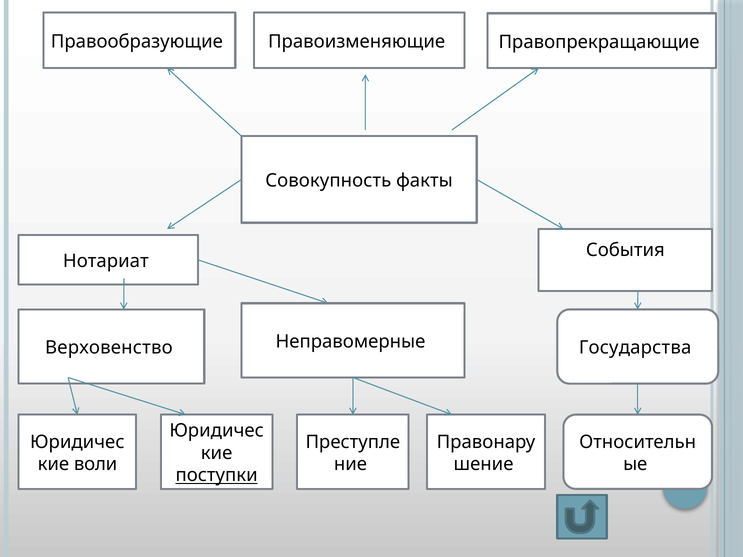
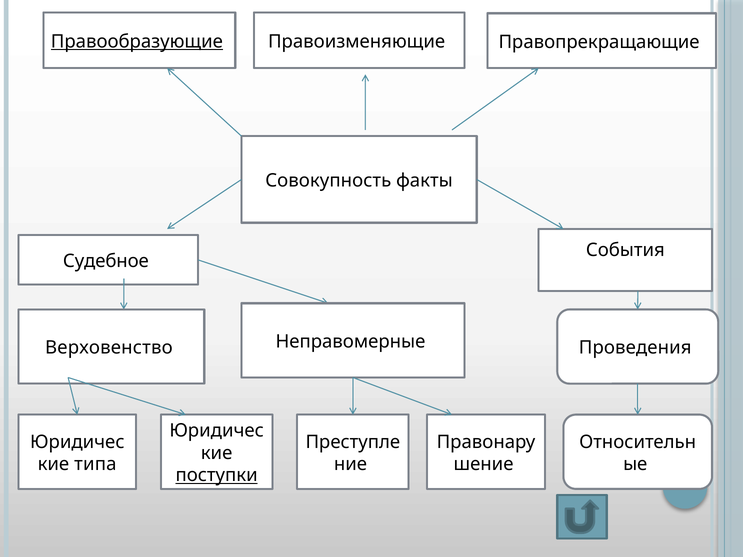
Правообразующие underline: none -> present (137, 42)
Нотариат: Нотариат -> Судебное (106, 261)
Государства: Государства -> Проведения (635, 348)
воли: воли -> типа (95, 464)
